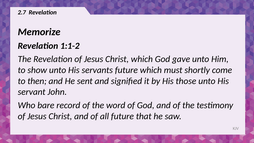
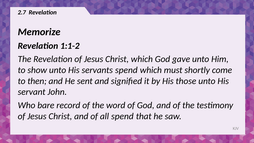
servants future: future -> spend (126, 70)
all future: future -> spend (122, 116)
